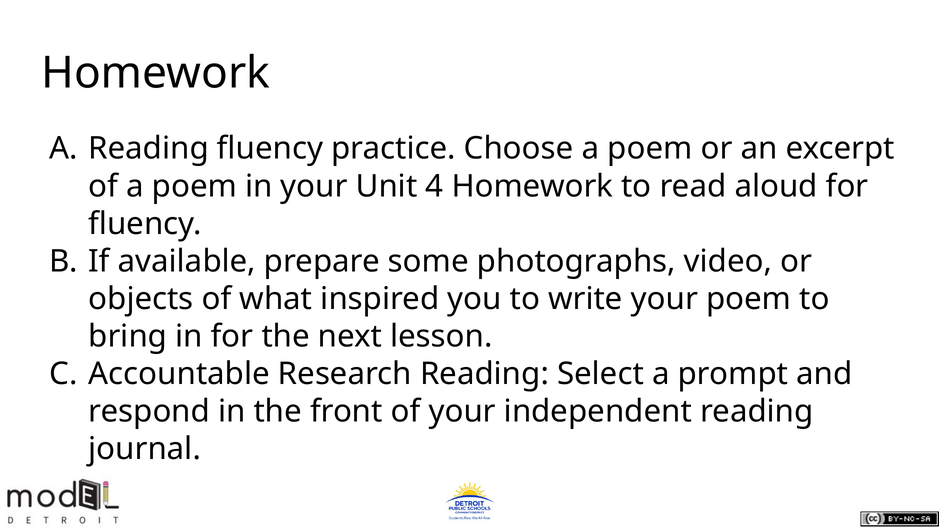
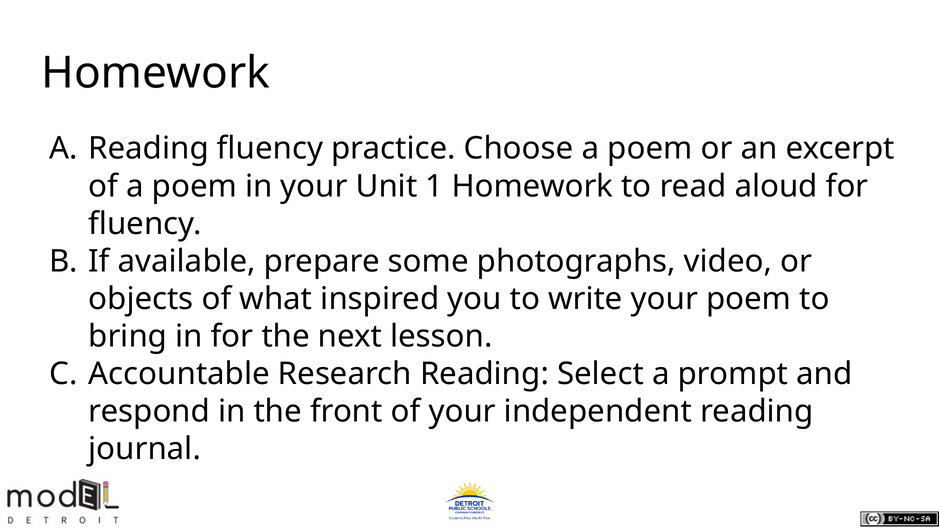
4: 4 -> 1 (434, 186)
